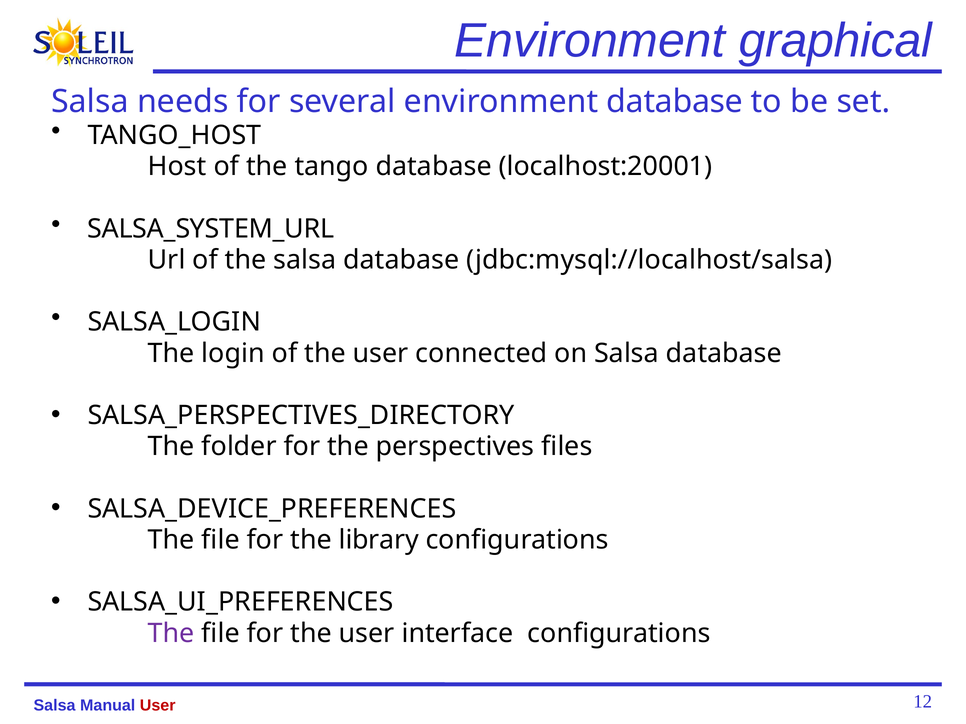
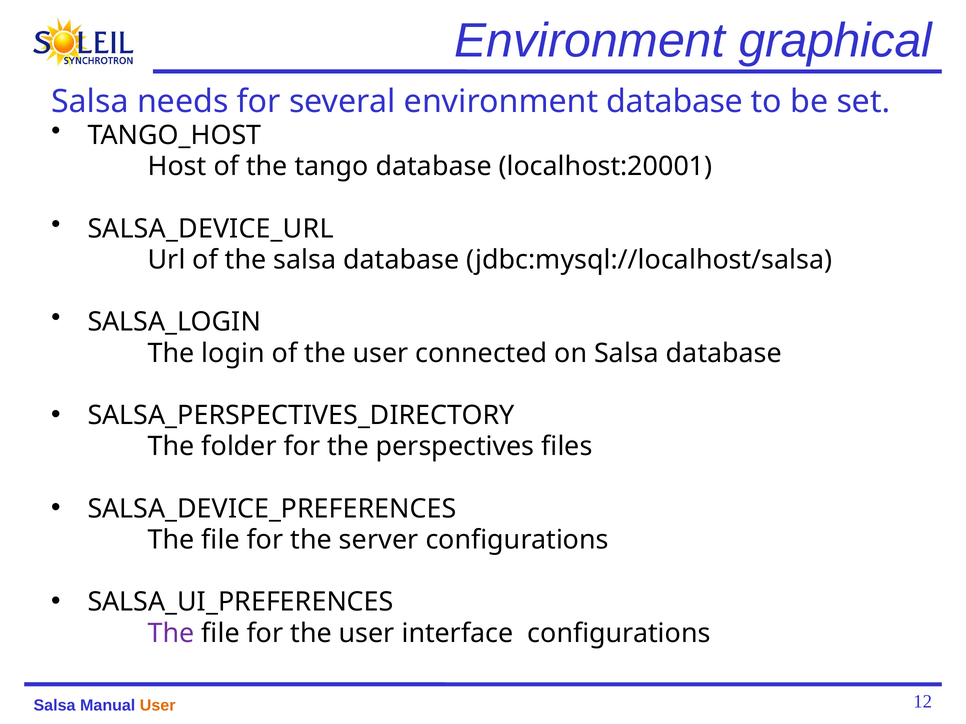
SALSA_SYSTEM_URL: SALSA_SYSTEM_URL -> SALSA_DEVICE_URL (211, 229)
library: library -> server (379, 540)
User colour: red -> orange (158, 706)
